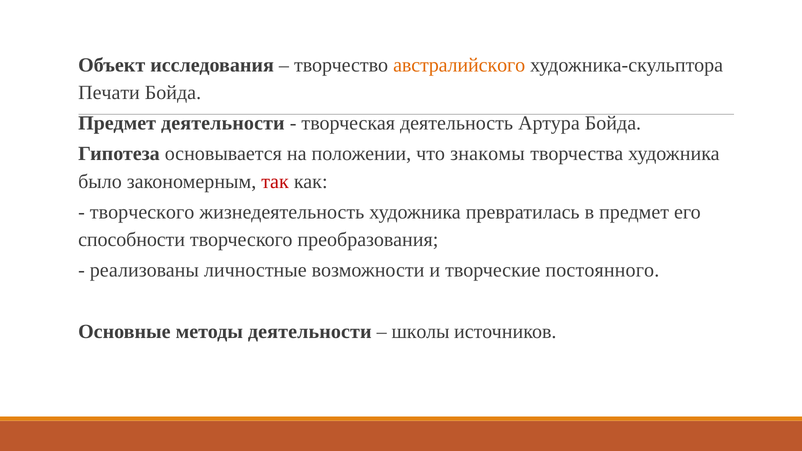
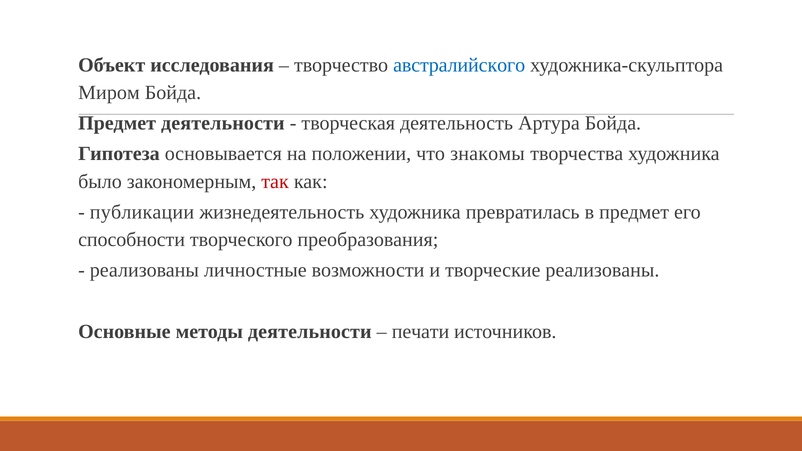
австралийского colour: orange -> blue (459, 65)
Печати: Печати -> Миром (109, 93)
творческого: творческого -> публикации (142, 212)
творческие постоянного: постоянного -> реализованы (602, 270)
школы: школы -> печати (421, 332)
